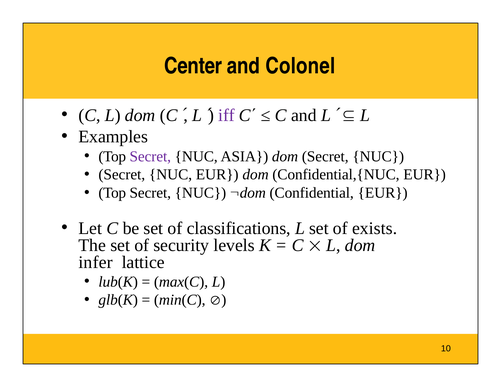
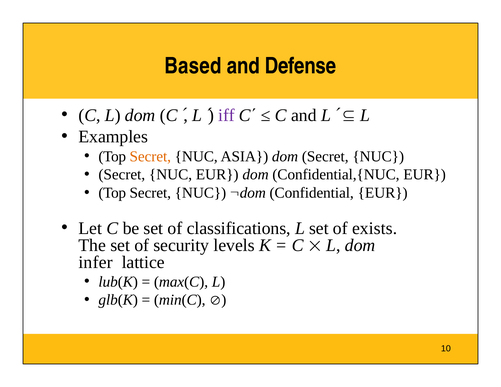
Center: Center -> Based (193, 66)
Colonel: Colonel -> Defense (301, 66)
Secret colour: purple -> orange (150, 156)
